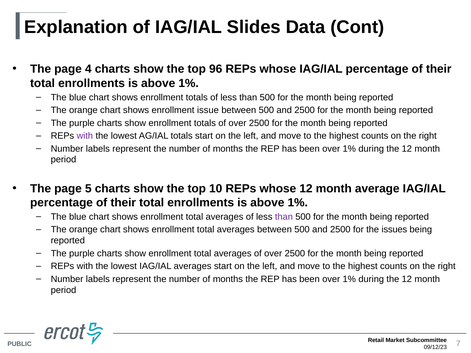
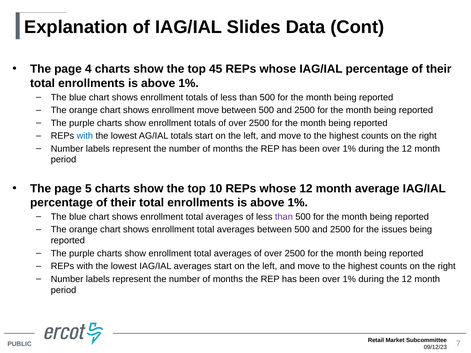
96: 96 -> 45 (216, 69)
enrollment issue: issue -> move (208, 110)
with colour: purple -> blue (85, 136)
